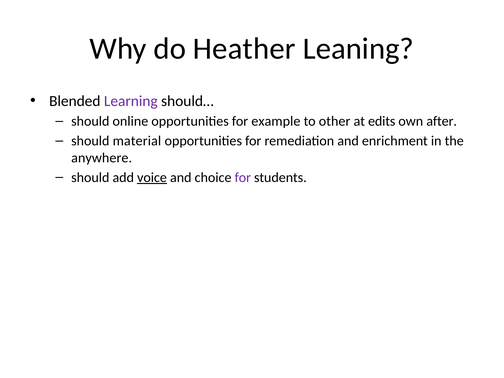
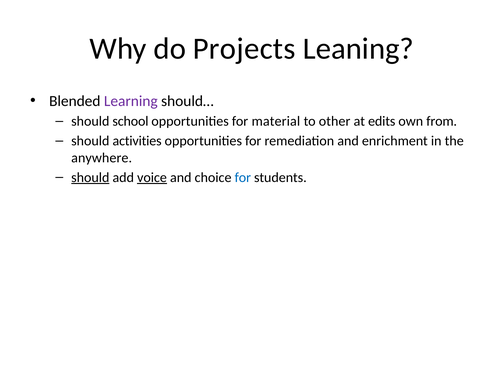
Heather: Heather -> Projects (244, 49)
online: online -> school (130, 121)
example: example -> material (276, 121)
after: after -> from (442, 121)
material: material -> activities (137, 141)
should underline: none -> present (90, 177)
for colour: purple -> blue (243, 177)
